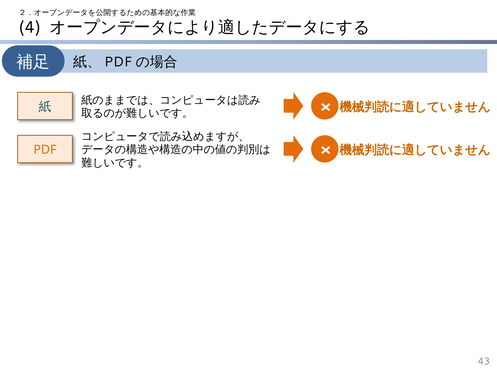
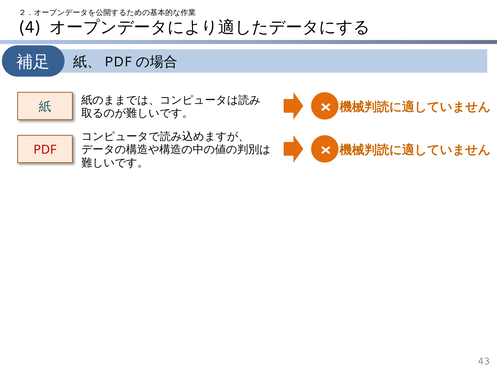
PDF colour: orange -> red (45, 150)
